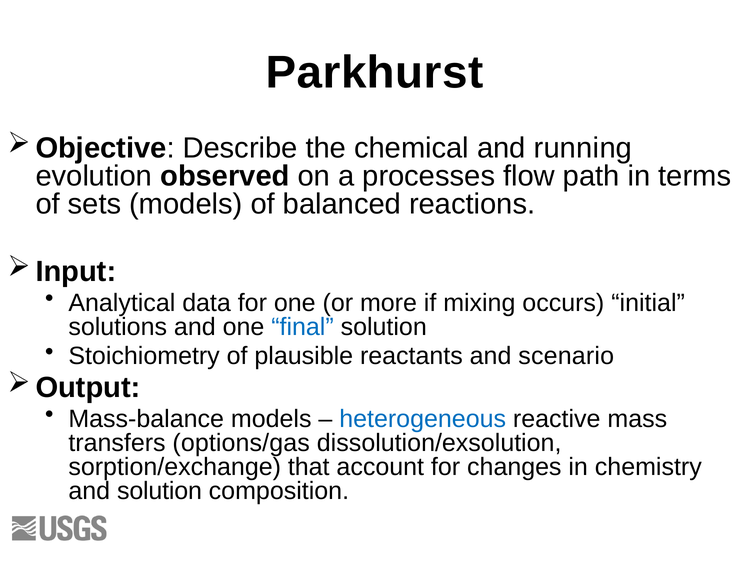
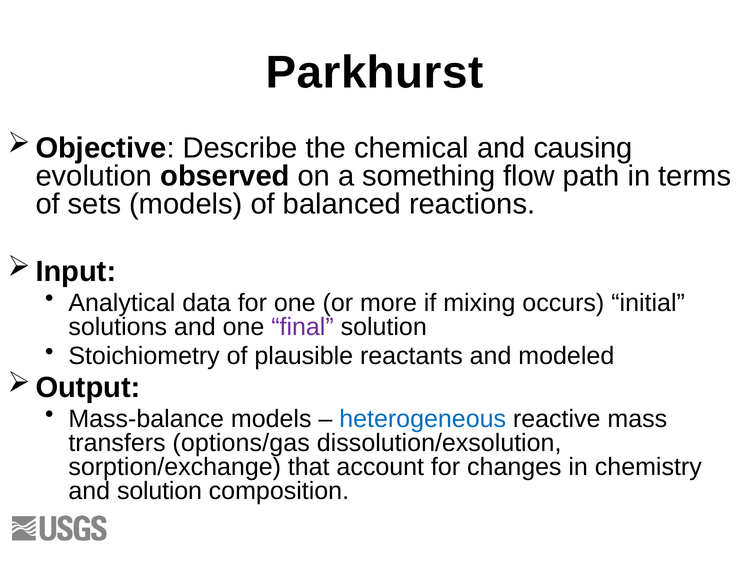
running: running -> causing (583, 148)
processes: processes -> something (429, 176)
final colour: blue -> purple (303, 327)
scenario: scenario -> modeled (566, 356)
